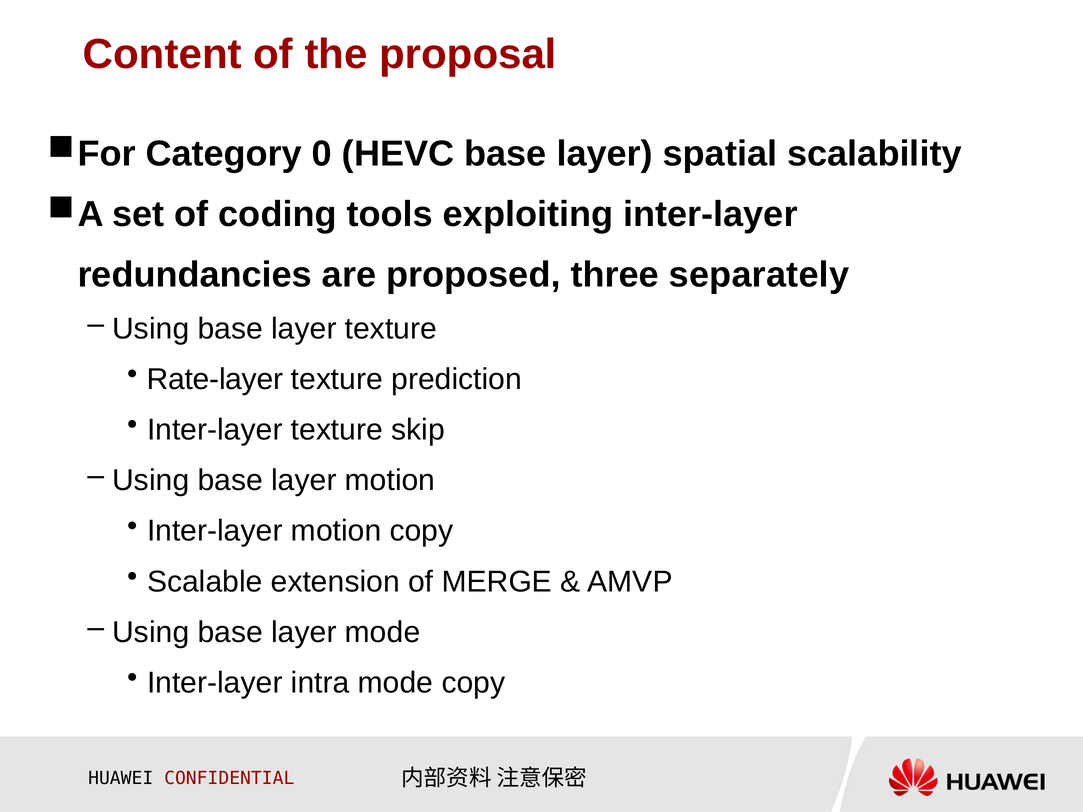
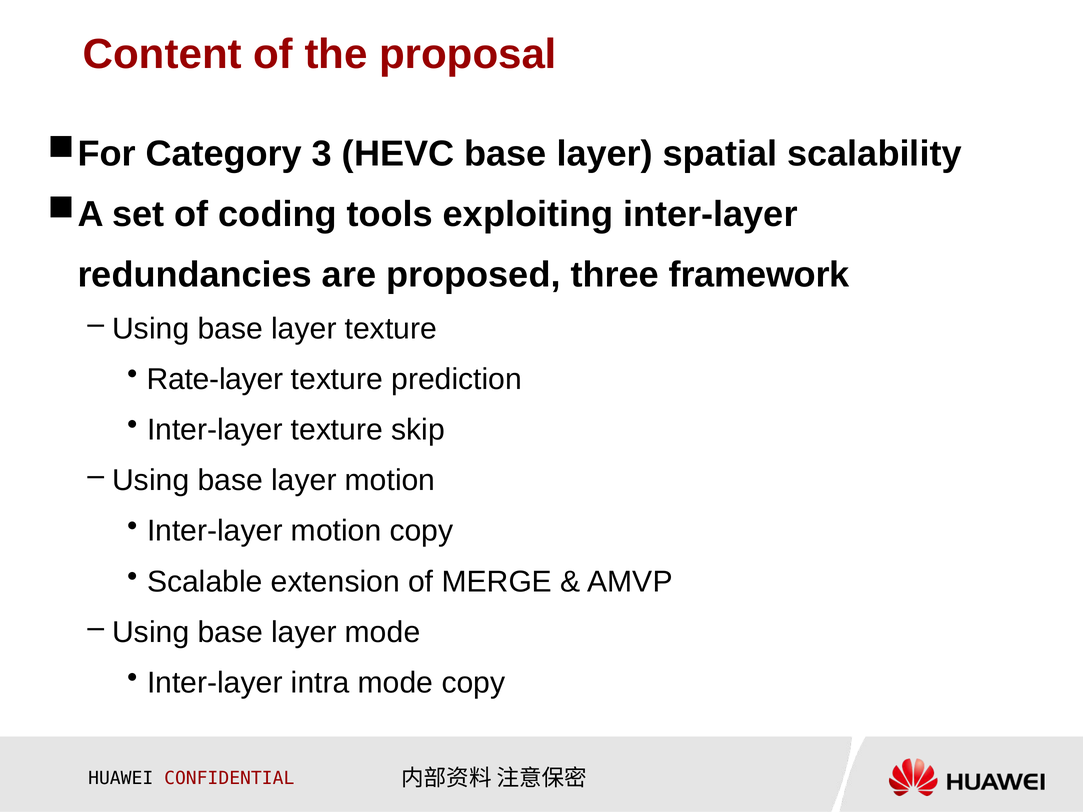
0: 0 -> 3 (322, 154)
separately: separately -> framework (759, 275)
